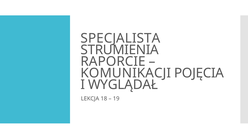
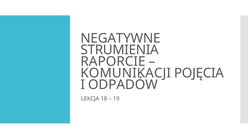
SPECJALISTA: SPECJALISTA -> NEGATYWNE (121, 39)
WYGLĄDAŁ: WYGLĄDAŁ -> ODPADÓW (123, 85)
